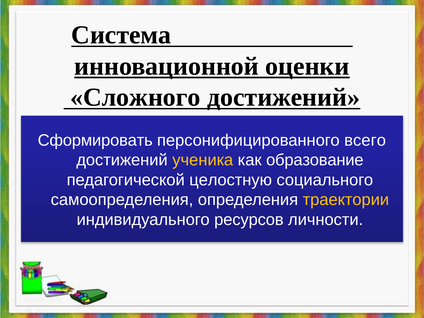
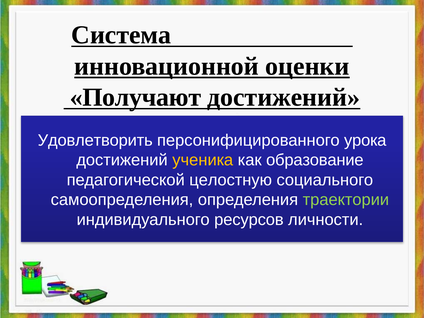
Сложного: Сложного -> Получают (135, 97)
Сформировать: Сформировать -> Удовлетворить (95, 140)
всего: всего -> урока (365, 140)
траектории colour: yellow -> light green (346, 200)
